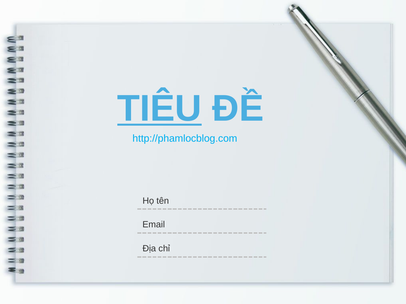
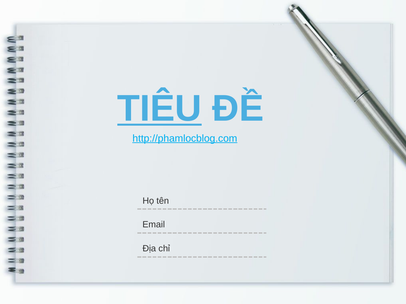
http://phamlocblog.com underline: none -> present (185, 139)
